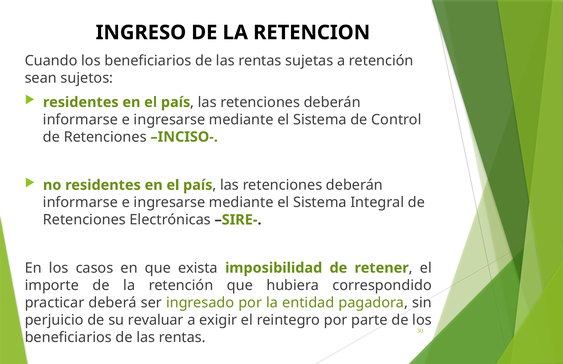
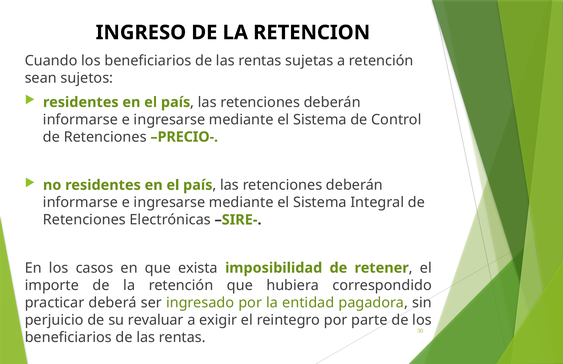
INCISO-: INCISO- -> PRECIO- (184, 137)
